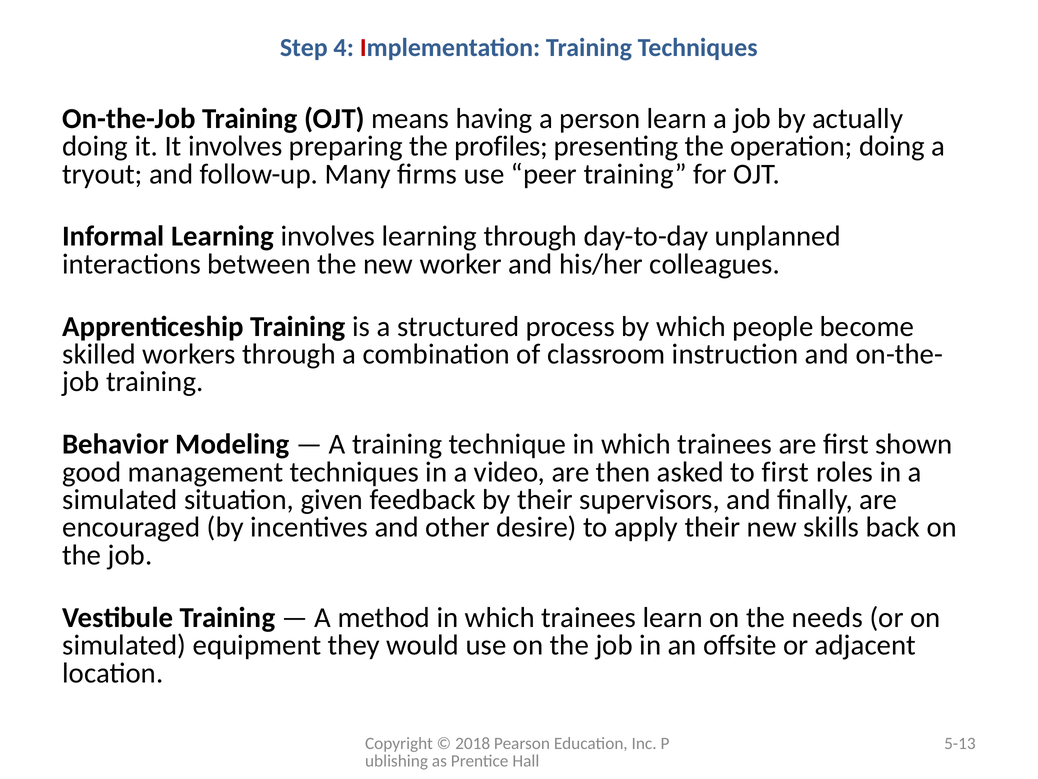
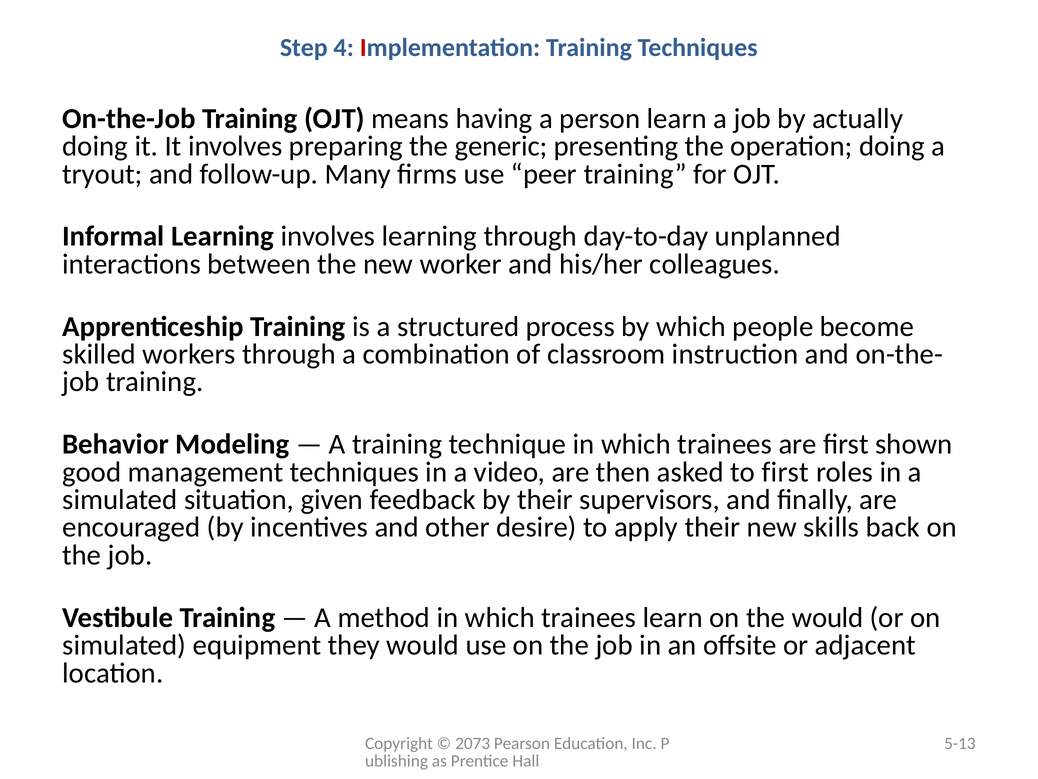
profiles: profiles -> generic (501, 146)
the needs: needs -> would (828, 617)
2018: 2018 -> 2073 (473, 743)
